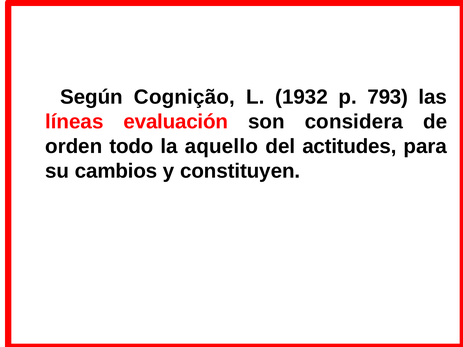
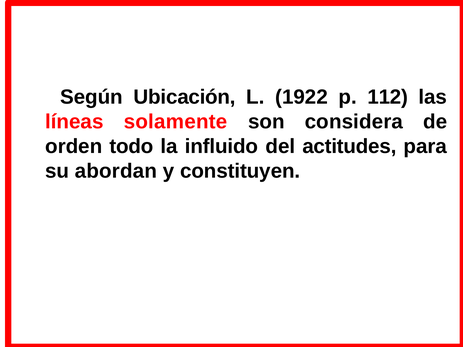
Cognição: Cognição -> Ubicación (185, 97)
1932: 1932 -> 1922 (301, 97)
793: 793 -> 112 (388, 97)
evaluación: evaluación -> solamente (176, 122)
aquello: aquello -> influido (222, 147)
cambios: cambios -> abordan (116, 171)
